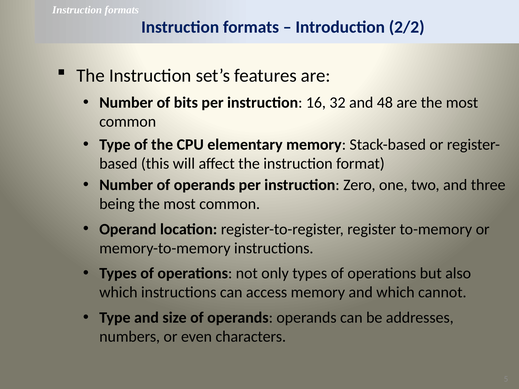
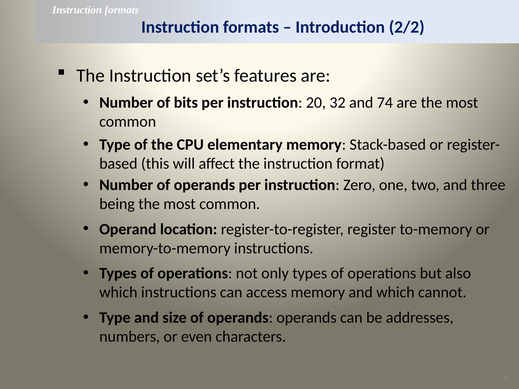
16: 16 -> 20 (316, 103)
48: 48 -> 74 (385, 103)
